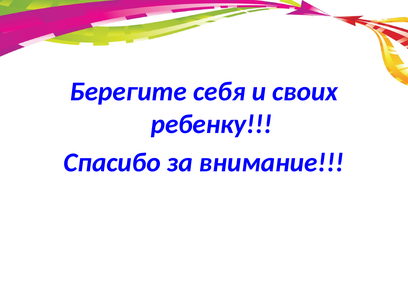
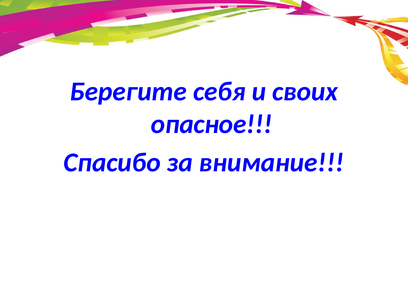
ребенку: ребенку -> опасное (212, 124)
